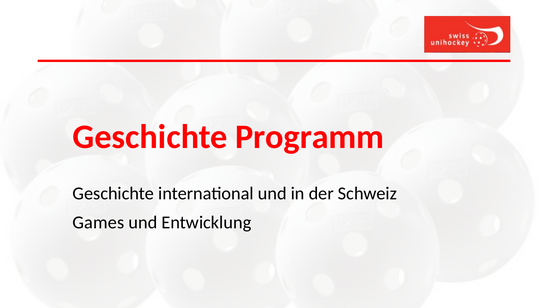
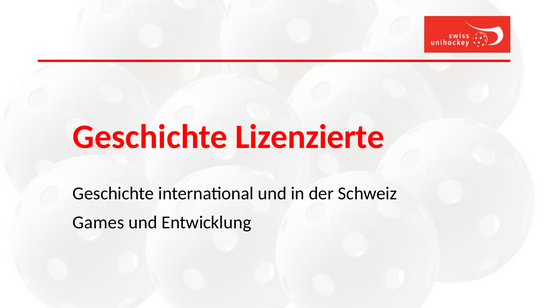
Programm: Programm -> Lizenzierte (310, 137)
